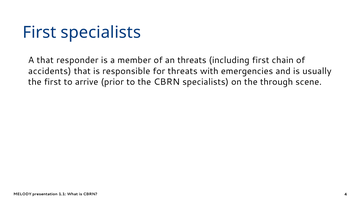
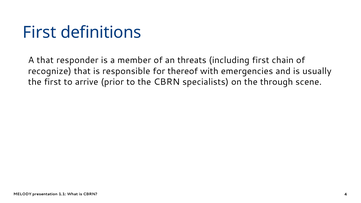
First specialists: specialists -> definitions (101, 33)
accidents: accidents -> recognize (50, 71)
for threats: threats -> thereof (183, 71)
